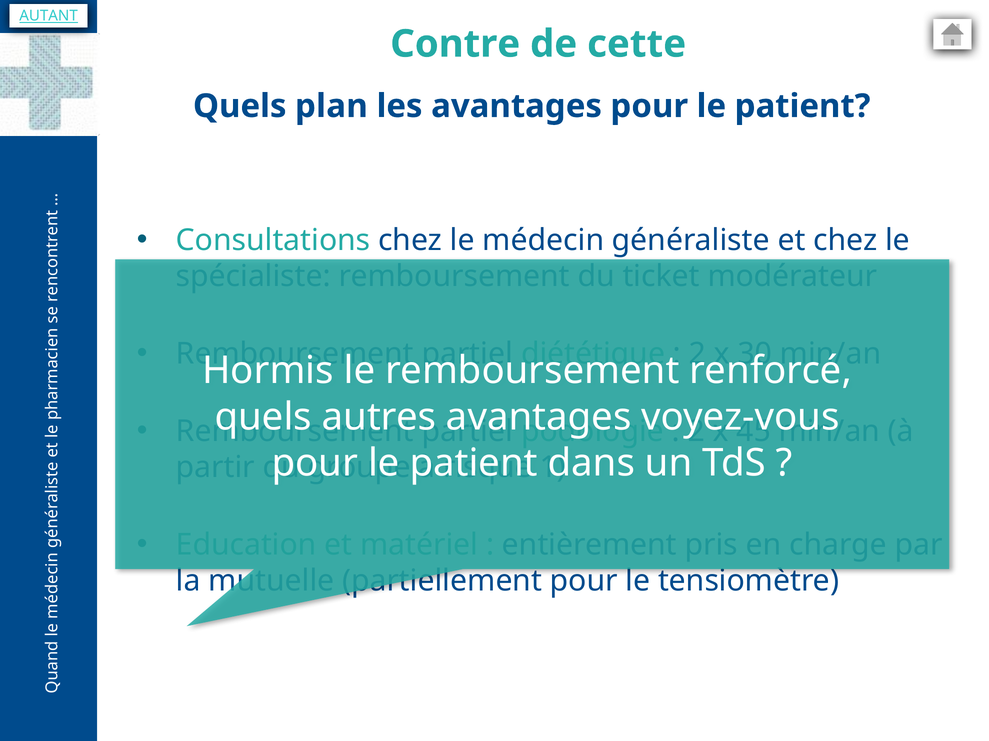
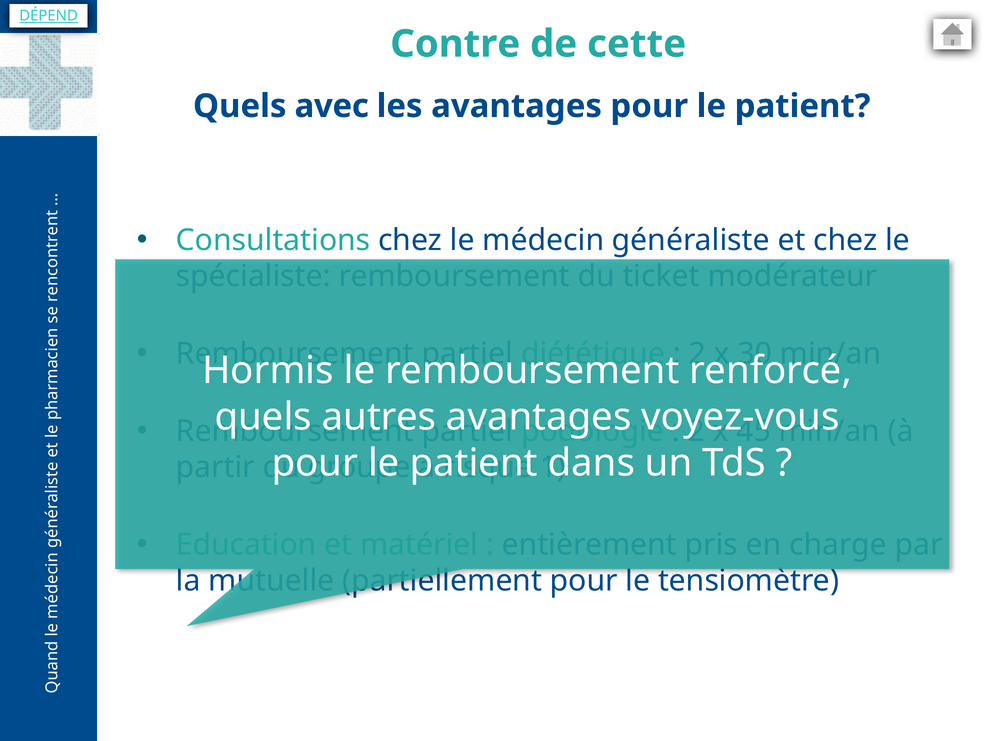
AUTANT: AUTANT -> DÉPEND (49, 16)
plan: plan -> avec (332, 106)
